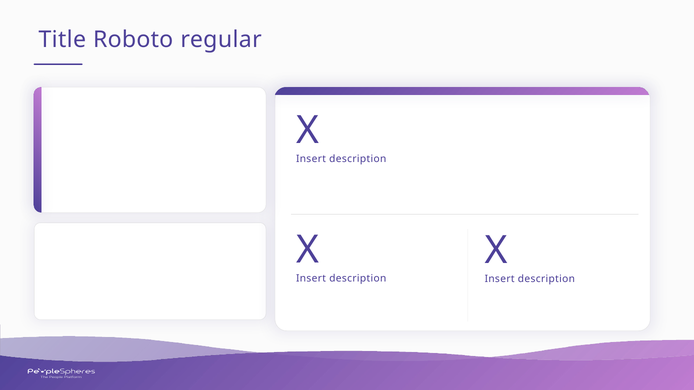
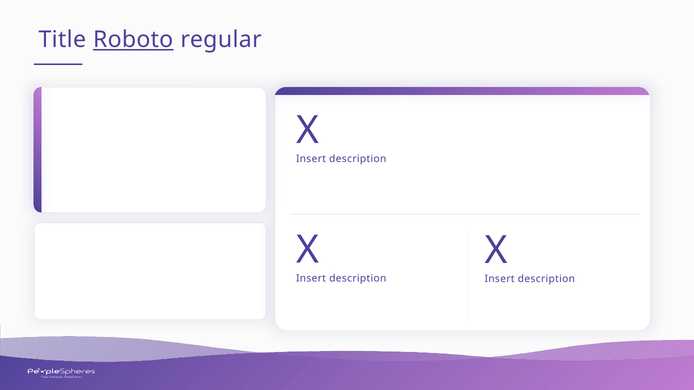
Roboto underline: none -> present (133, 40)
